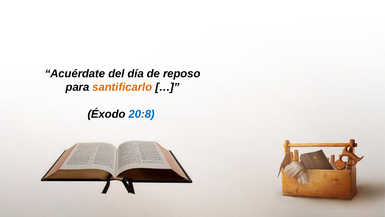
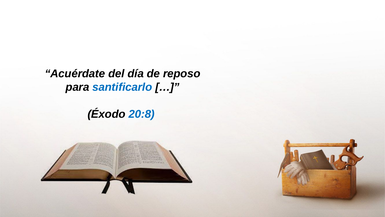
santificarlo colour: orange -> blue (122, 87)
